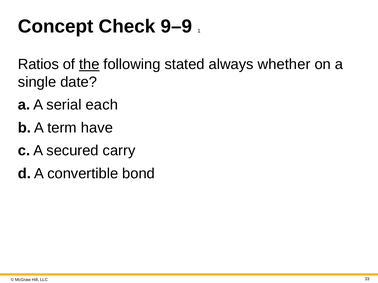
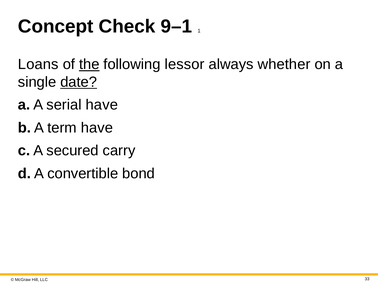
9–9: 9–9 -> 9–1 (176, 27)
Ratios: Ratios -> Loans (38, 65)
stated: stated -> lessor (185, 65)
date underline: none -> present (79, 82)
serial each: each -> have (102, 105)
